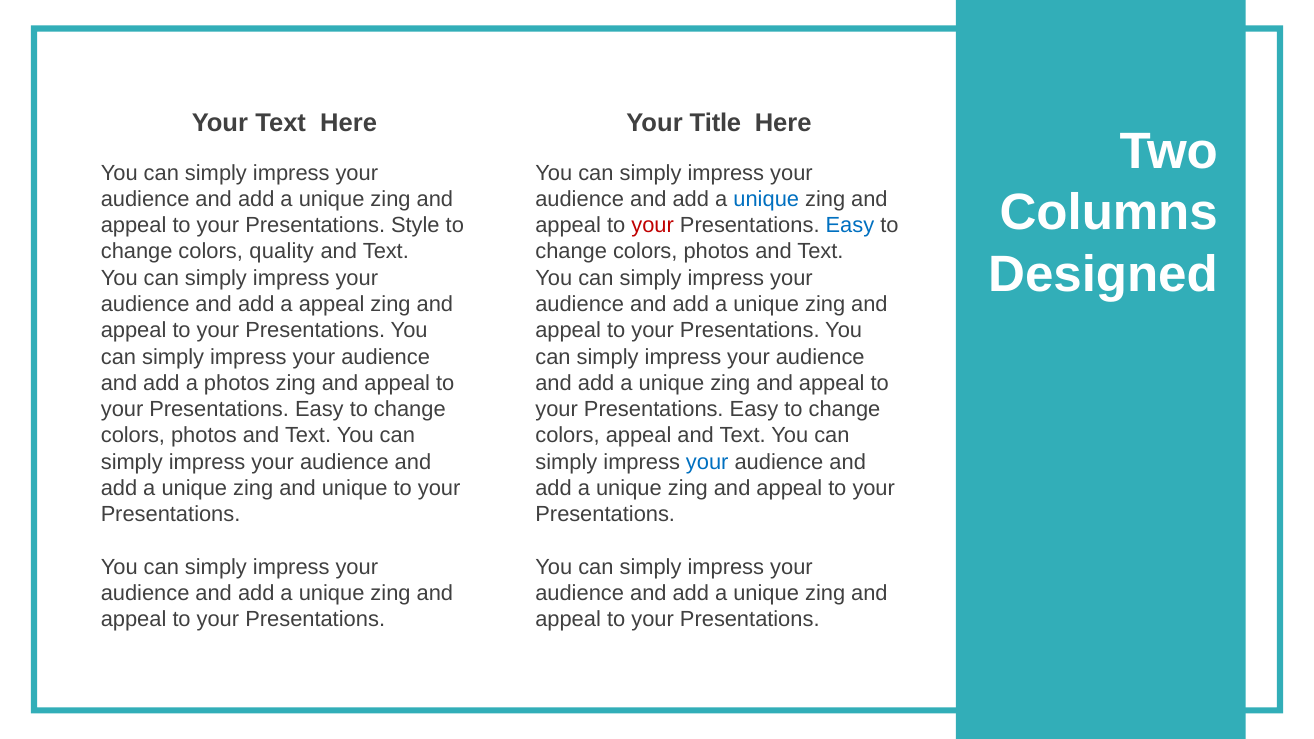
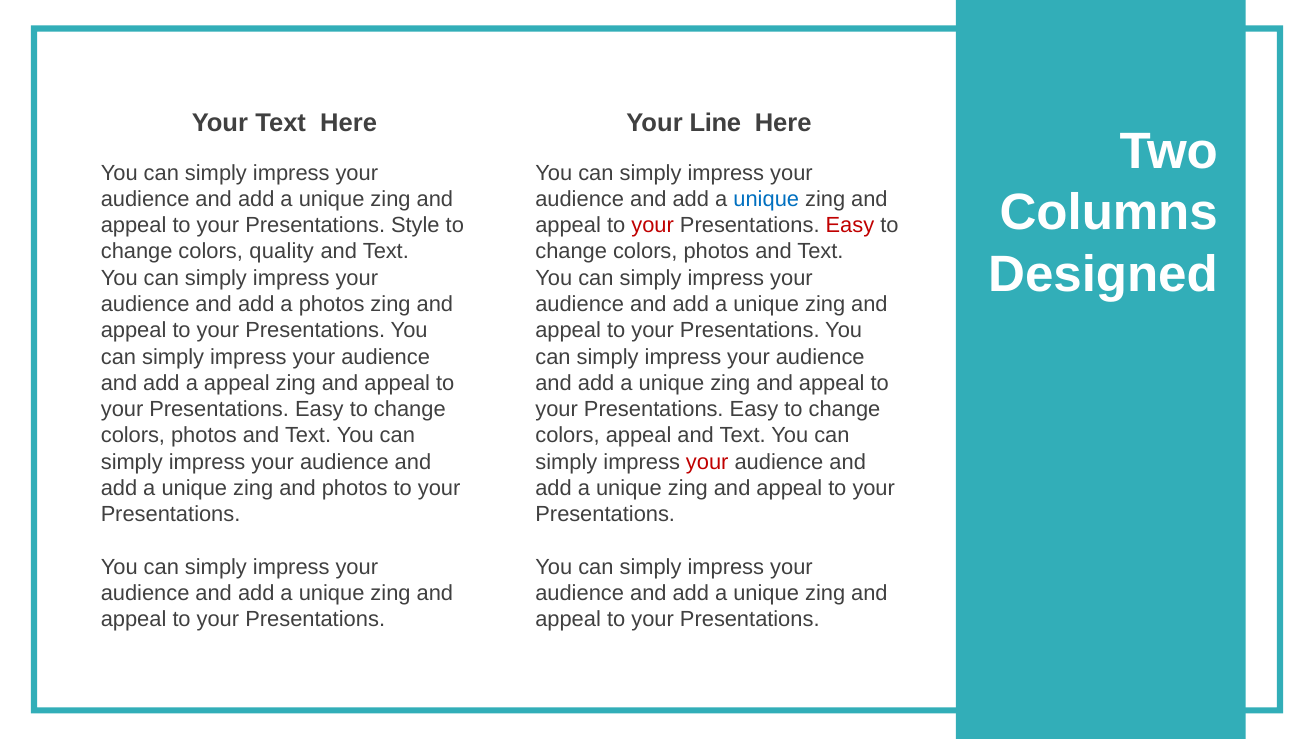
Title: Title -> Line (715, 123)
Easy colour: blue -> red (850, 226)
a appeal: appeal -> photos (332, 304)
a photos: photos -> appeal (237, 383)
your colour: blue -> red (707, 462)
and unique: unique -> photos (355, 488)
